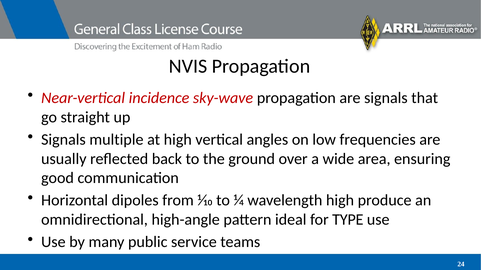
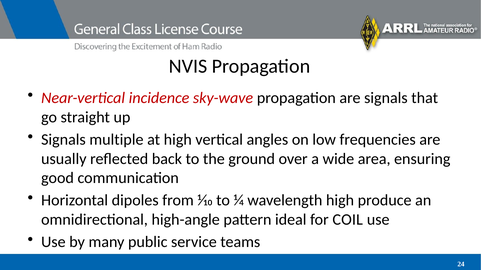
TYPE: TYPE -> COIL (348, 220)
